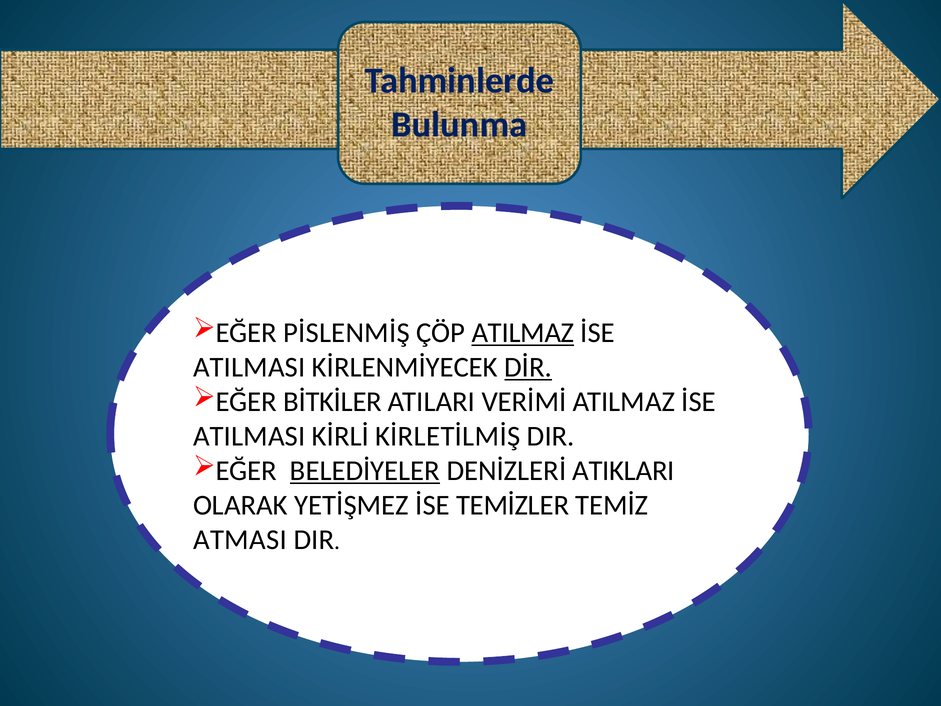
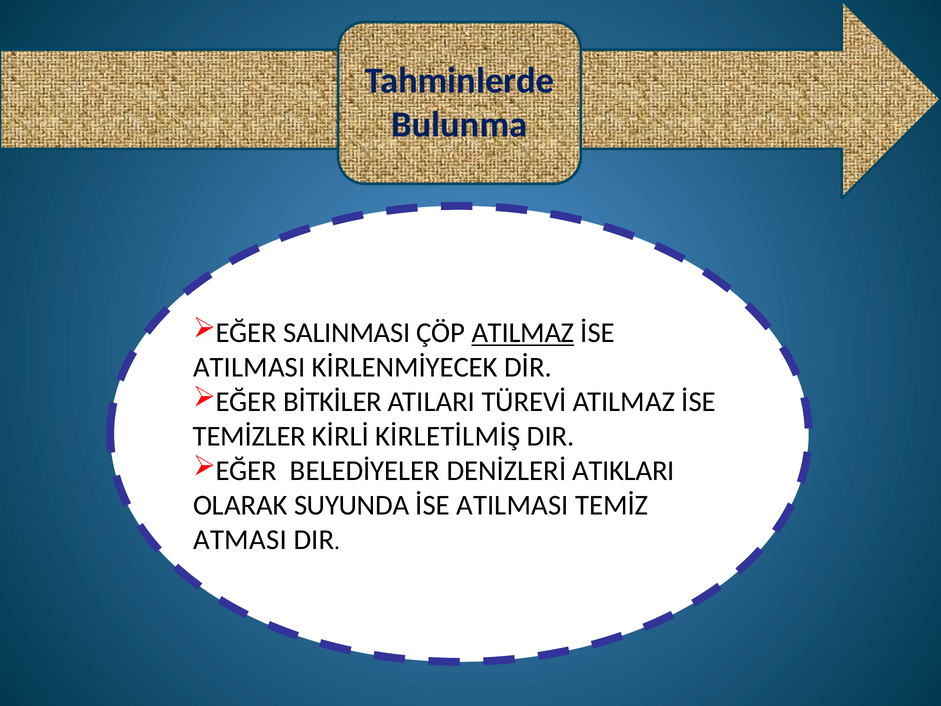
PİSLENMİŞ: PİSLENMİŞ -> SALINMASI (347, 333)
DİR underline: present -> none (528, 367)
VERİMİ: VERİMİ -> TÜREVİ (524, 402)
ATILMASI: ATILMASI -> TEMİZLER (249, 436)
BELEDİYELER underline: present -> none (365, 471)
YETİŞMEZ: YETİŞMEZ -> SUYUNDA (352, 505)
TEMİZLER: TEMİZLER -> ATILMASI (512, 505)
